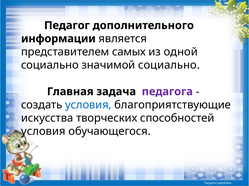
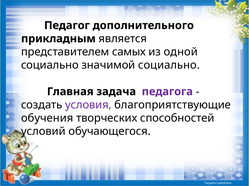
информации: информации -> прикладным (58, 39)
условия colour: blue -> purple (88, 105)
искусства: искусства -> обучения (47, 119)
условия: условия -> условий (43, 132)
